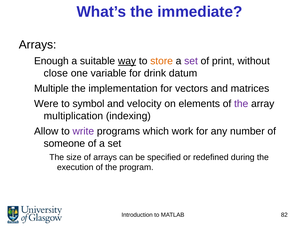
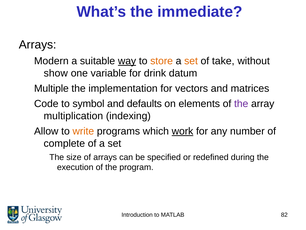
Enough: Enough -> Modern (51, 61)
set colour: purple -> orange (191, 61)
print: print -> take (223, 61)
close: close -> show (56, 73)
Were: Were -> Code (46, 104)
velocity: velocity -> defaults (144, 104)
write colour: purple -> orange (83, 131)
work underline: none -> present (182, 131)
someone: someone -> complete (64, 143)
